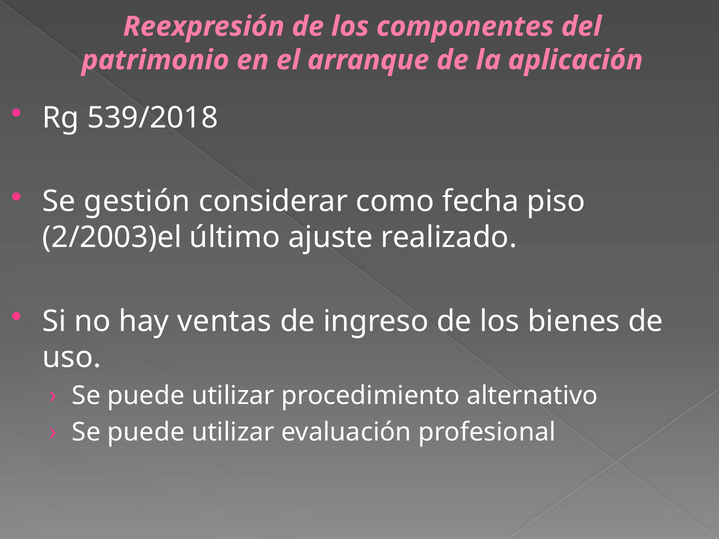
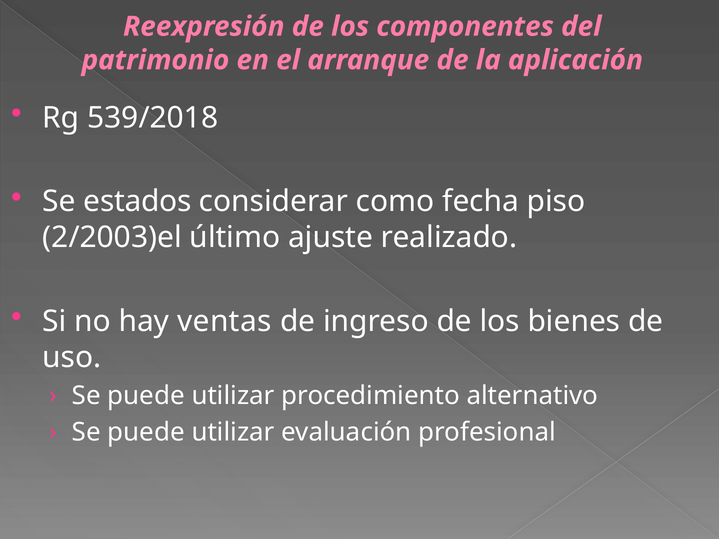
gestión: gestión -> estados (137, 202)
